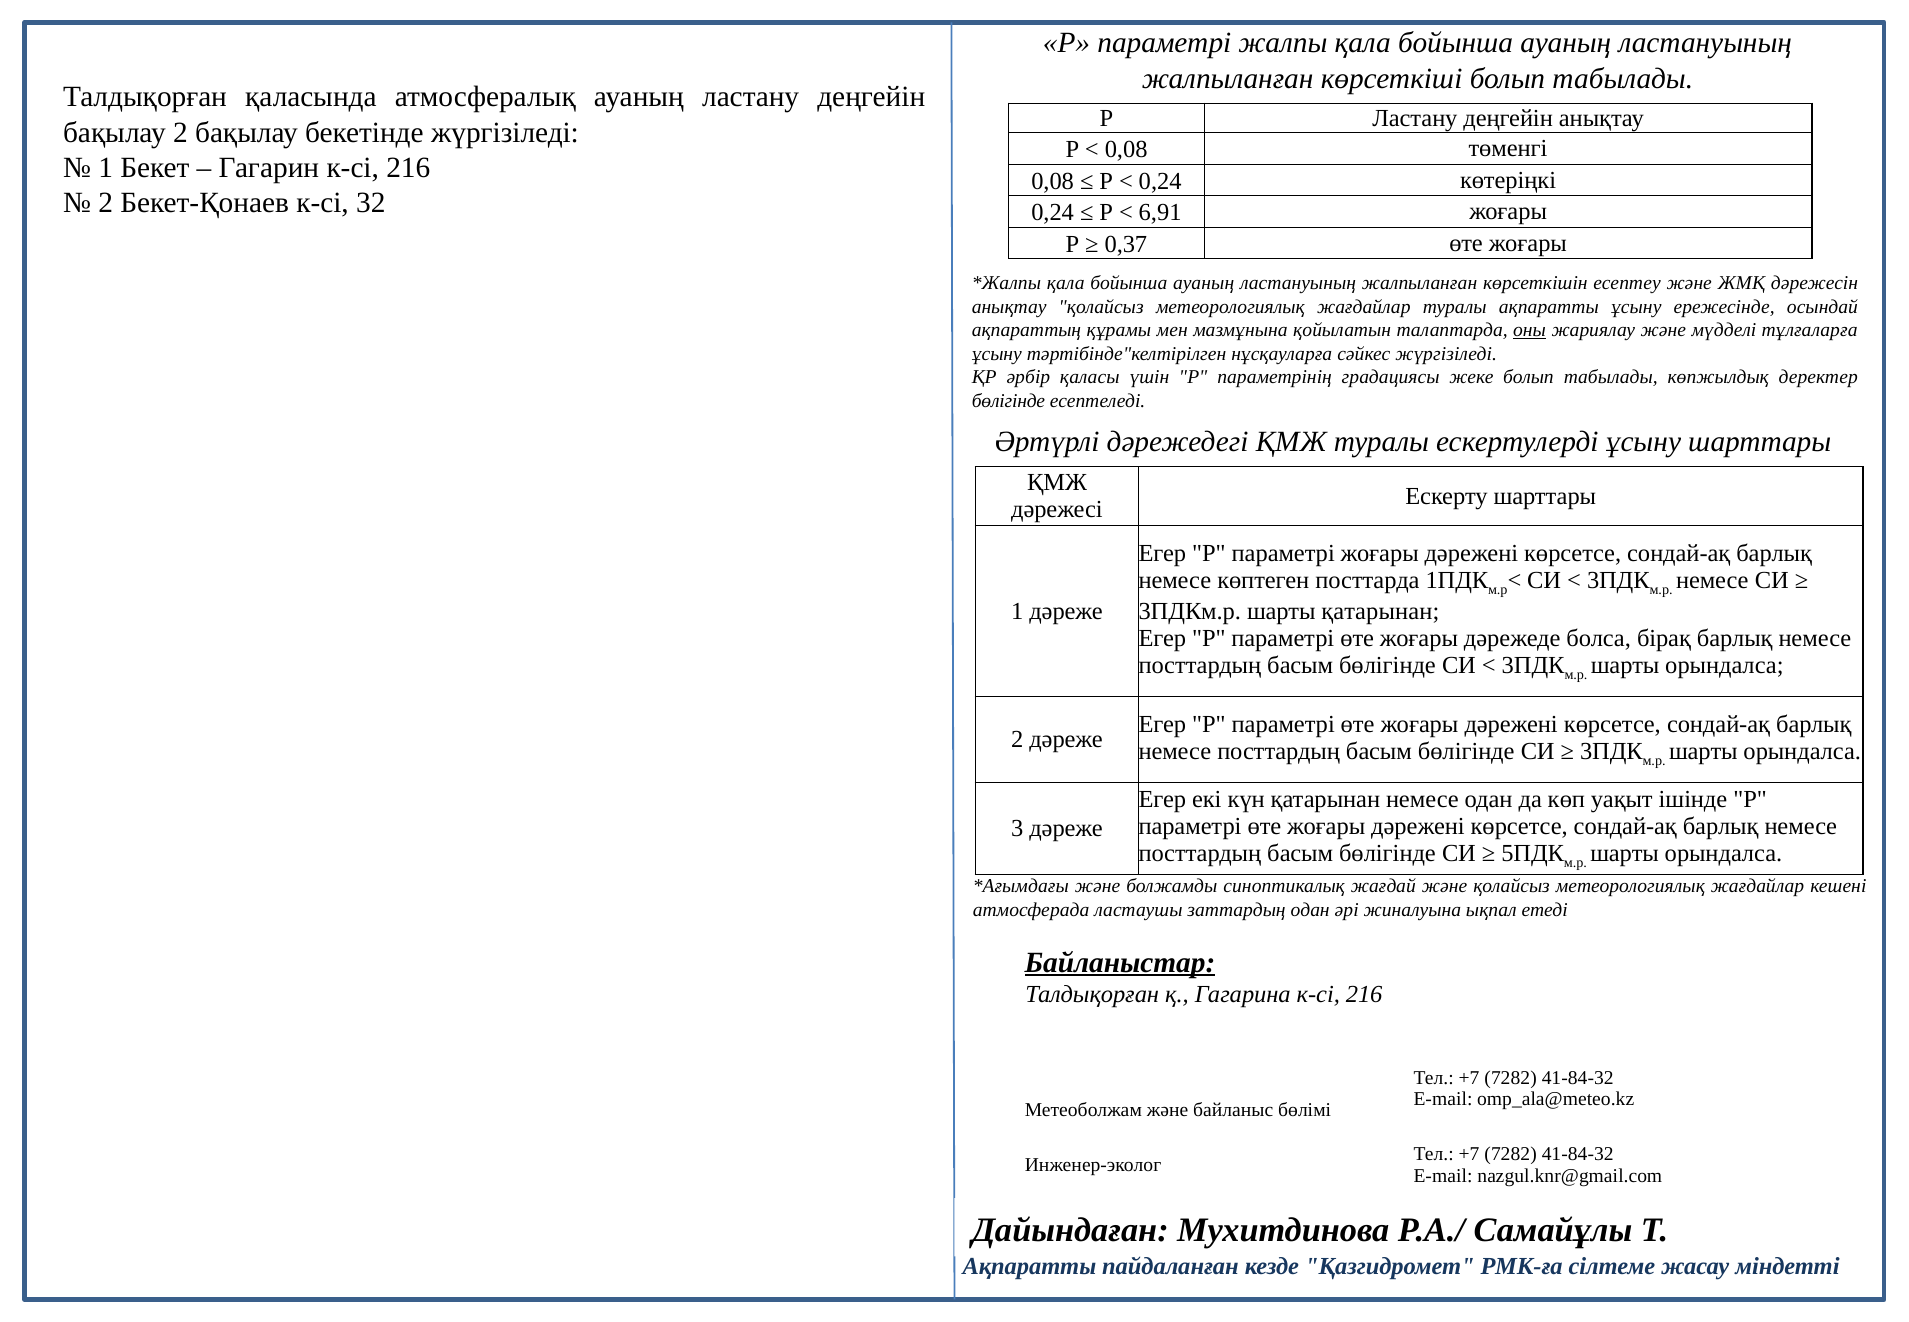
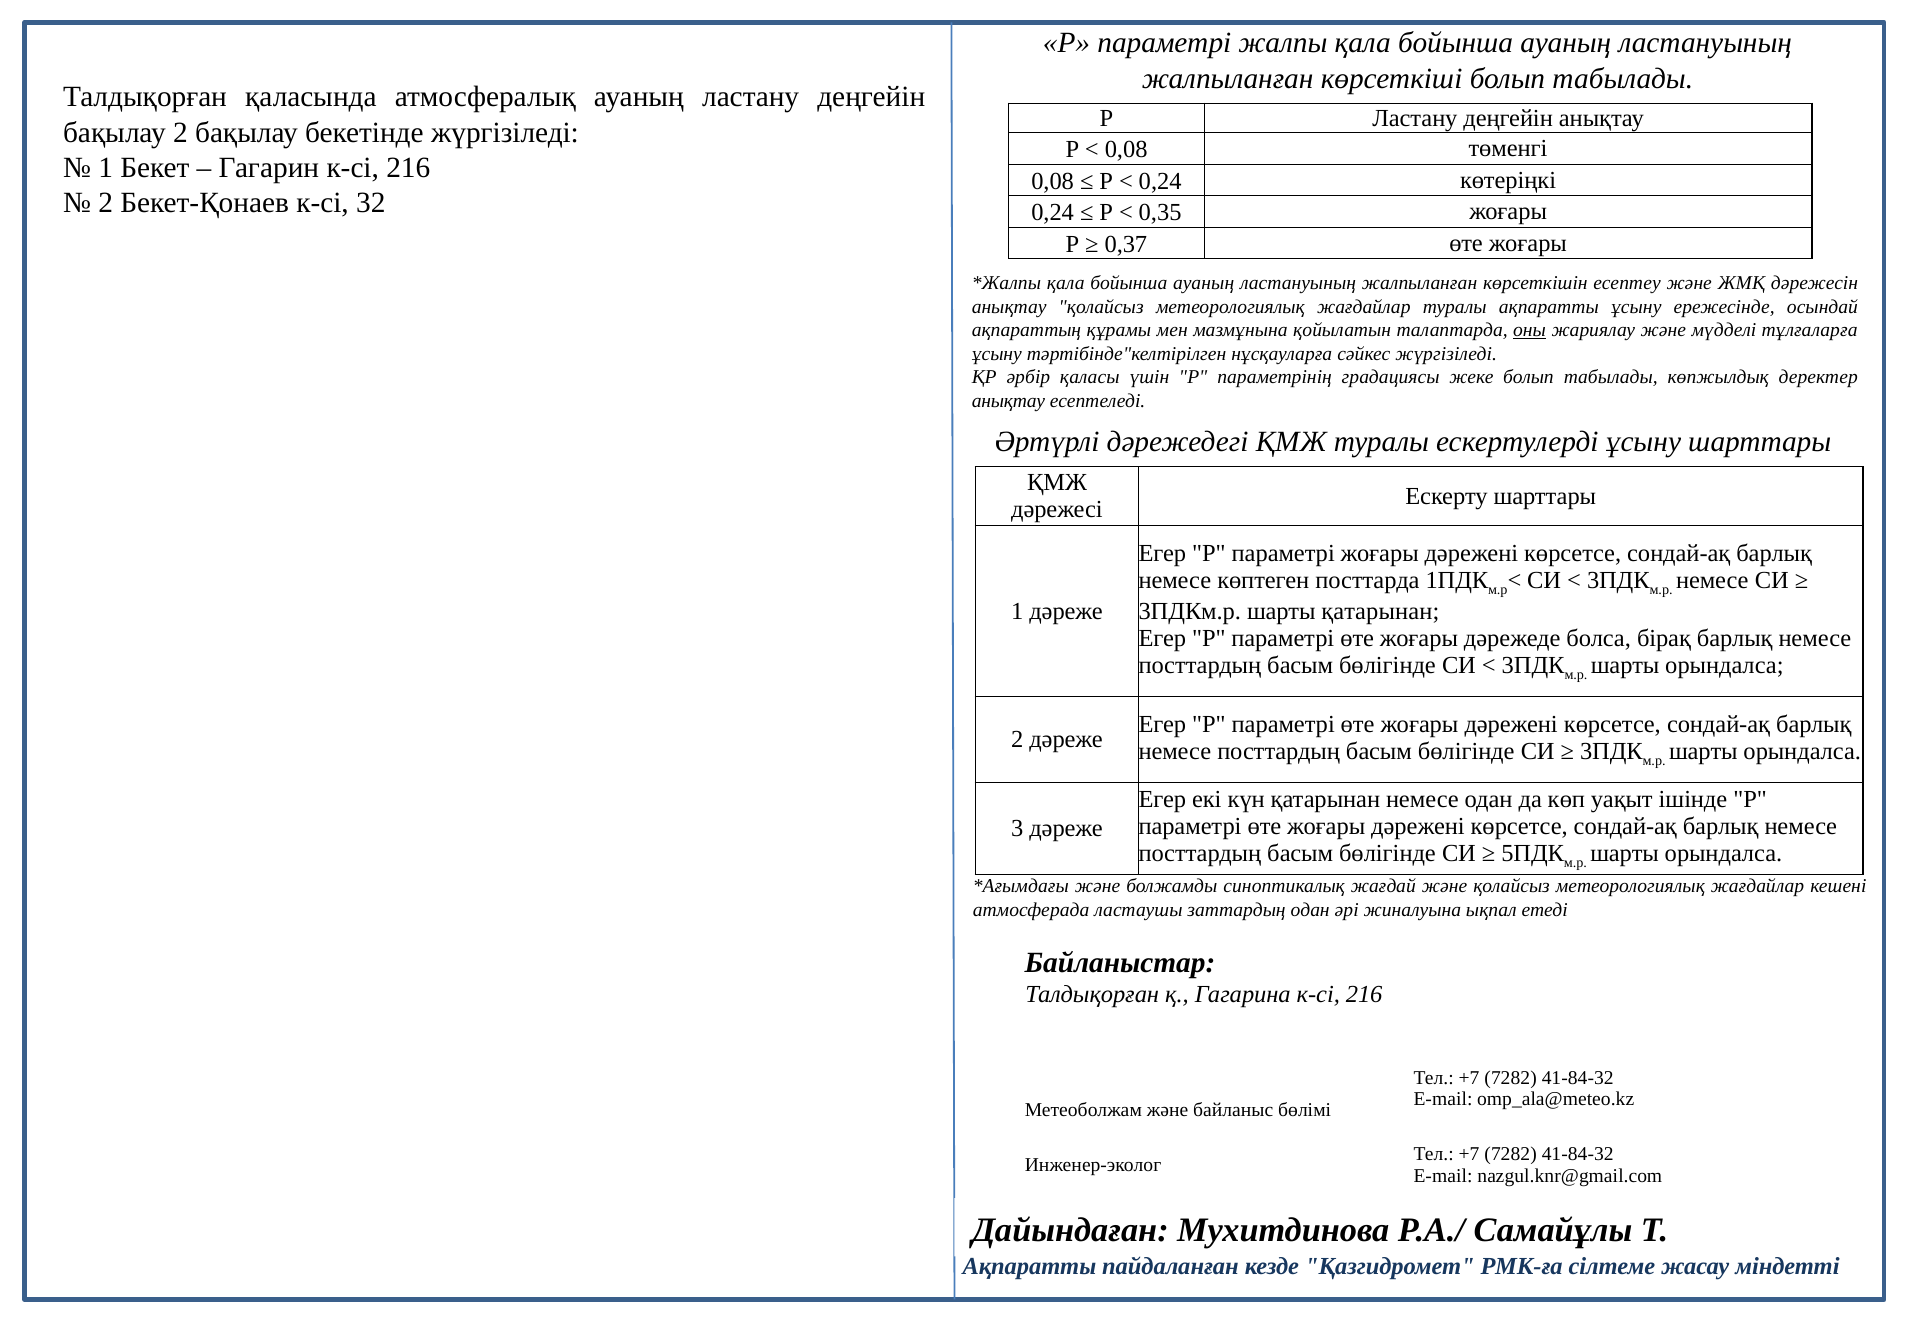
6,91: 6,91 -> 0,35 (1160, 212)
бөлігінде: бөлігінде -> анықтау (1008, 400)
Байланыстар underline: present -> none (1120, 962)
